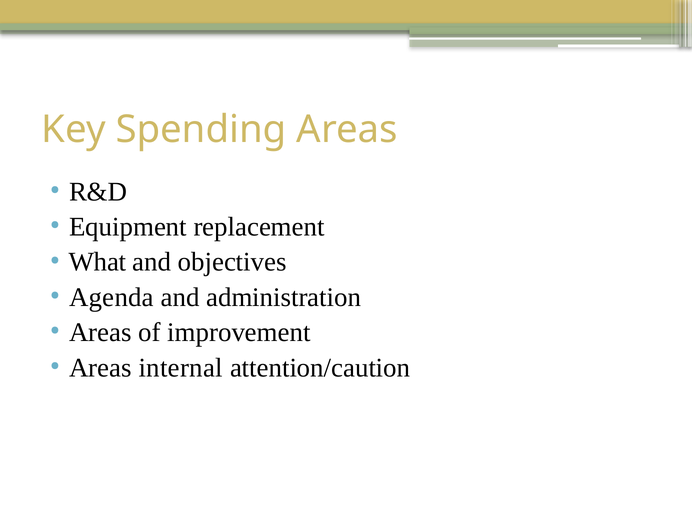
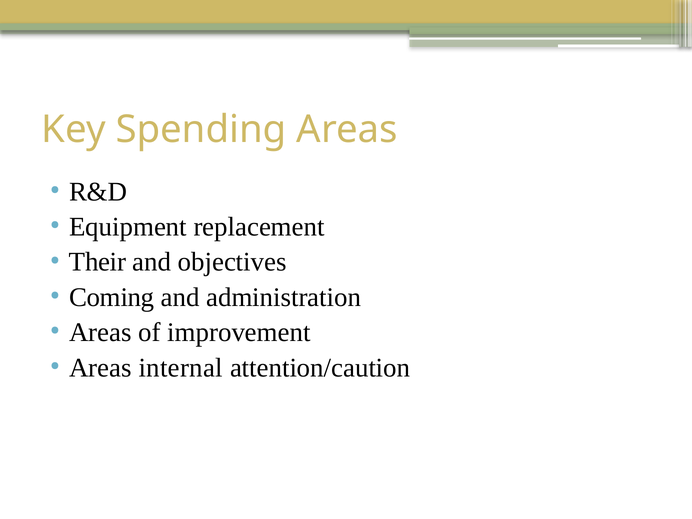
What: What -> Their (98, 262)
Agenda: Agenda -> Coming (112, 297)
